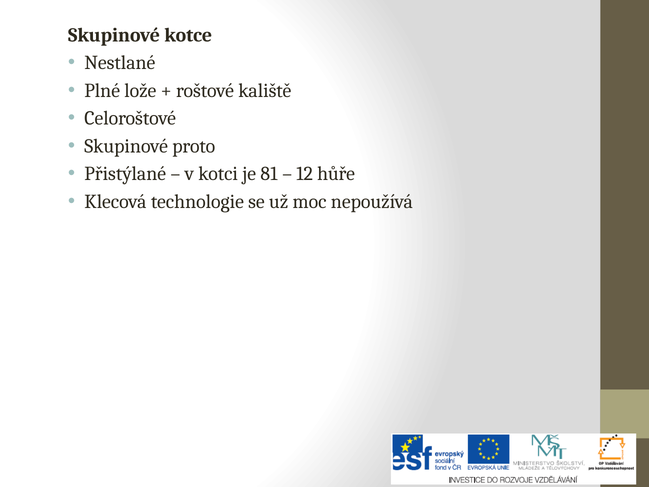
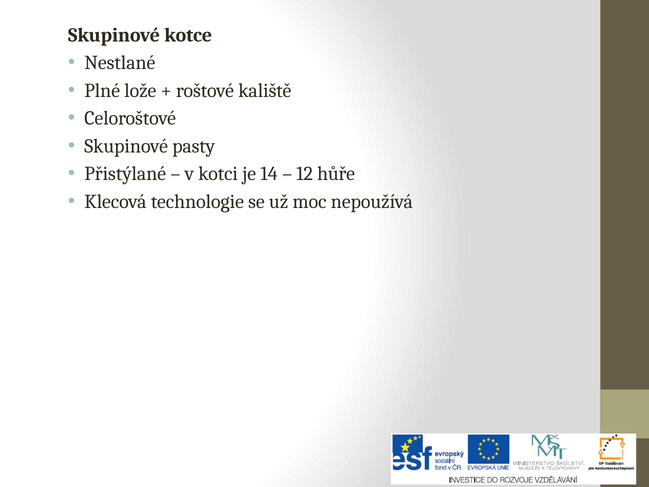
proto: proto -> pasty (194, 146)
81: 81 -> 14 (269, 174)
